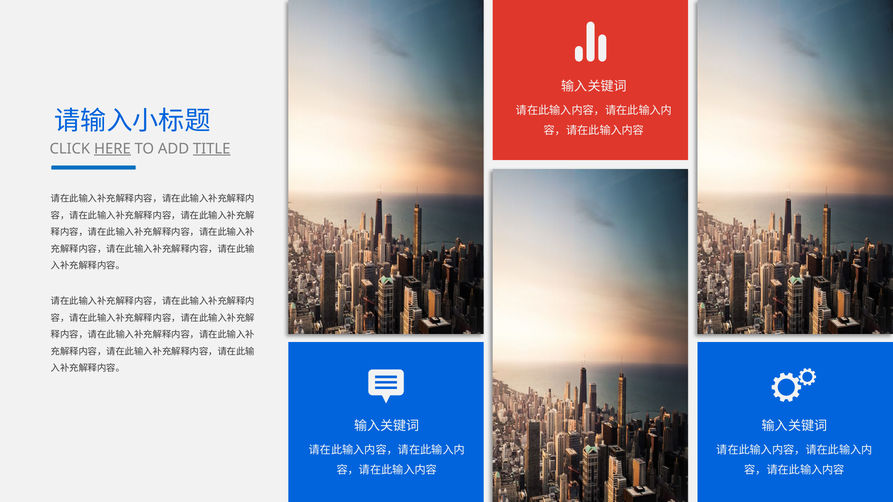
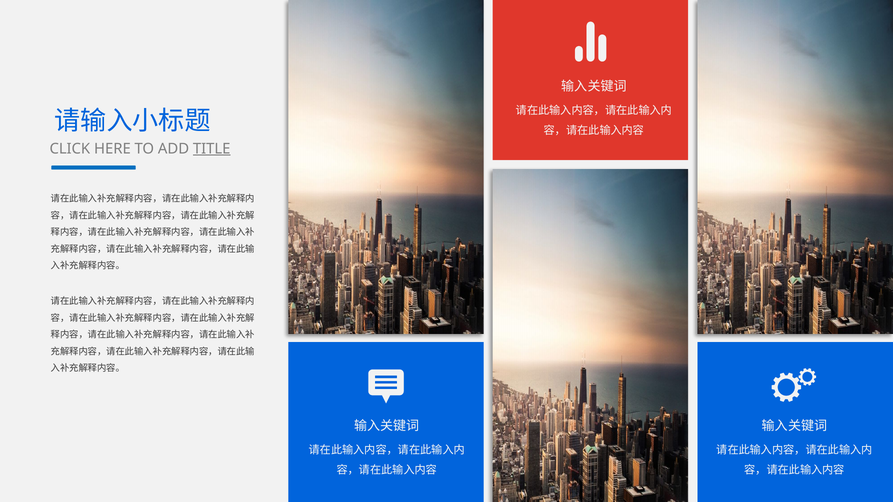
HERE underline: present -> none (112, 149)
